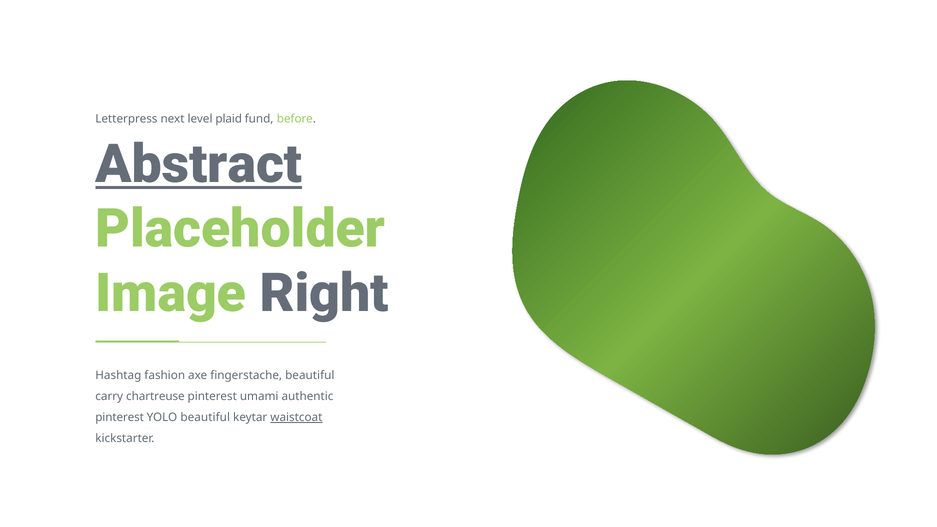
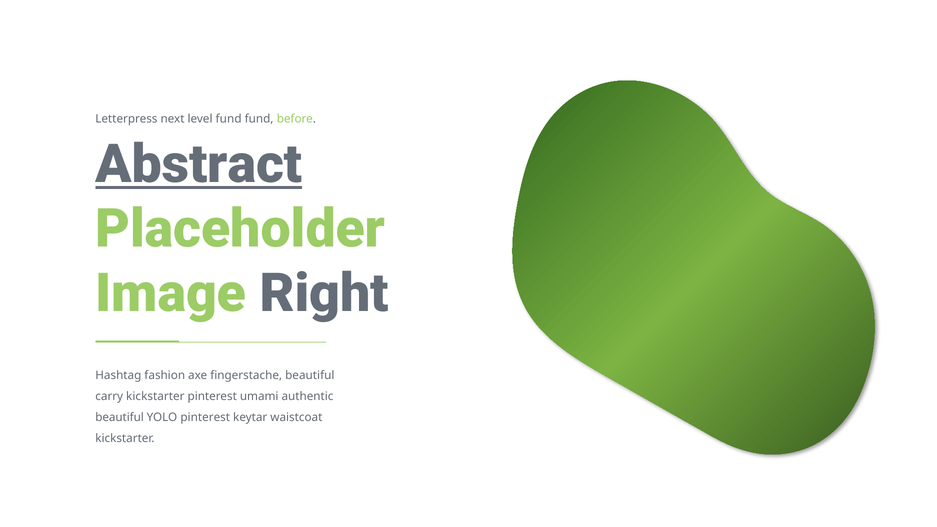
level plaid: plaid -> fund (229, 119)
carry chartreuse: chartreuse -> kickstarter (155, 396)
pinterest: pinterest -> beautiful (120, 418)
YOLO beautiful: beautiful -> pinterest (205, 418)
waistcoat underline: present -> none (296, 418)
